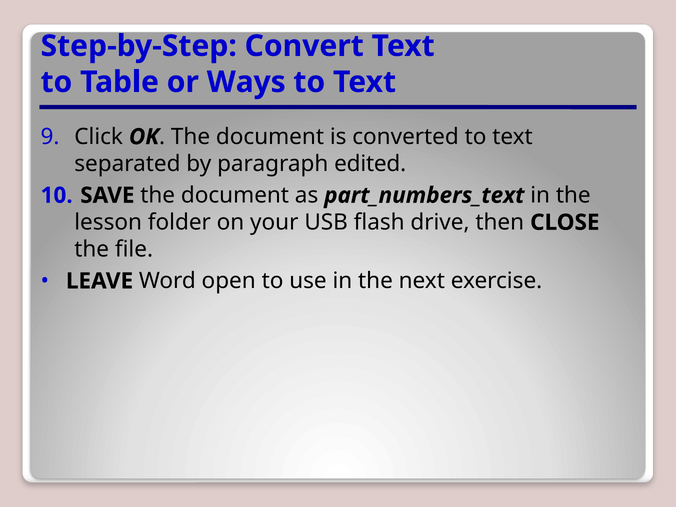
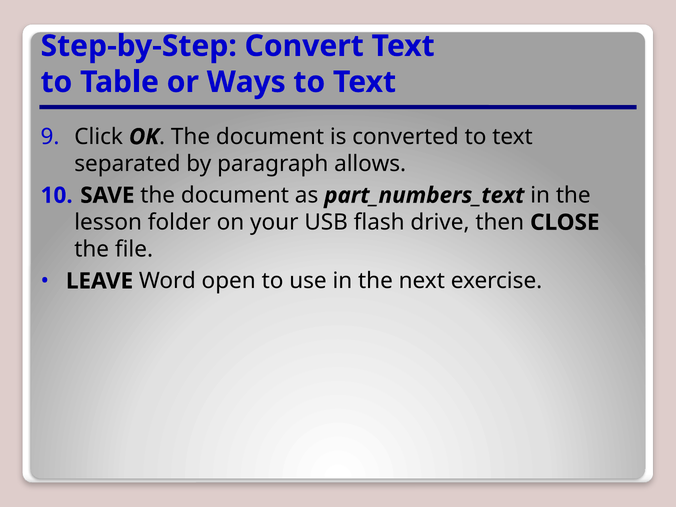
edited: edited -> allows (370, 164)
